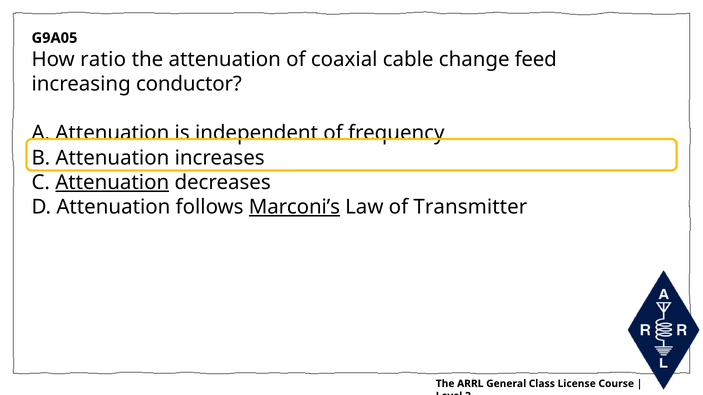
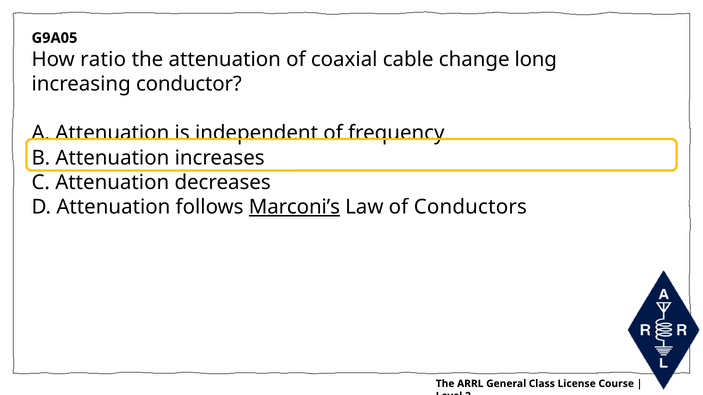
feed: feed -> long (536, 59)
Attenuation underline: present -> none (112, 183)
Transmitter: Transmitter -> Conductors (470, 207)
